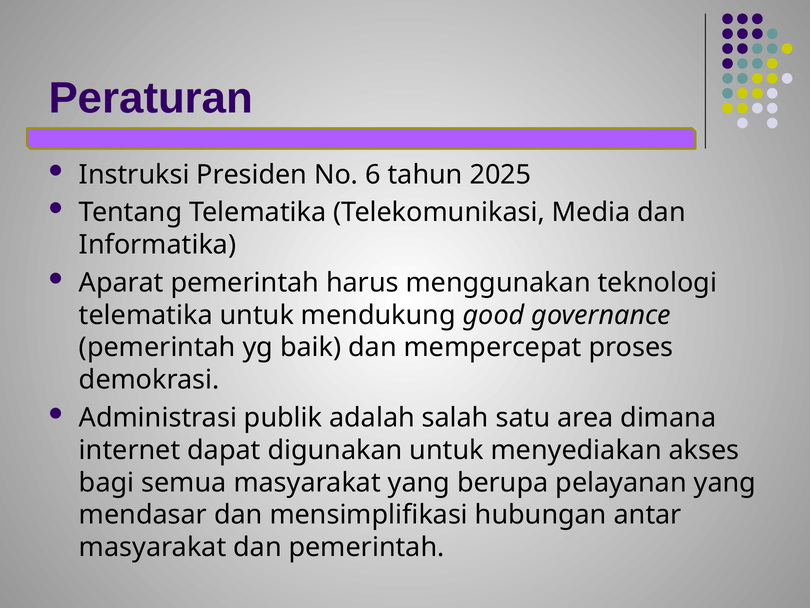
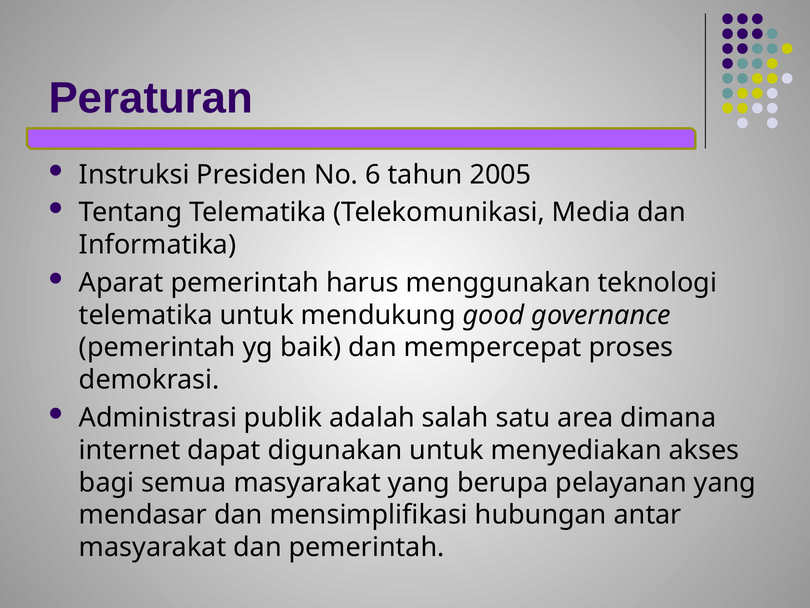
2025: 2025 -> 2005 (501, 174)
